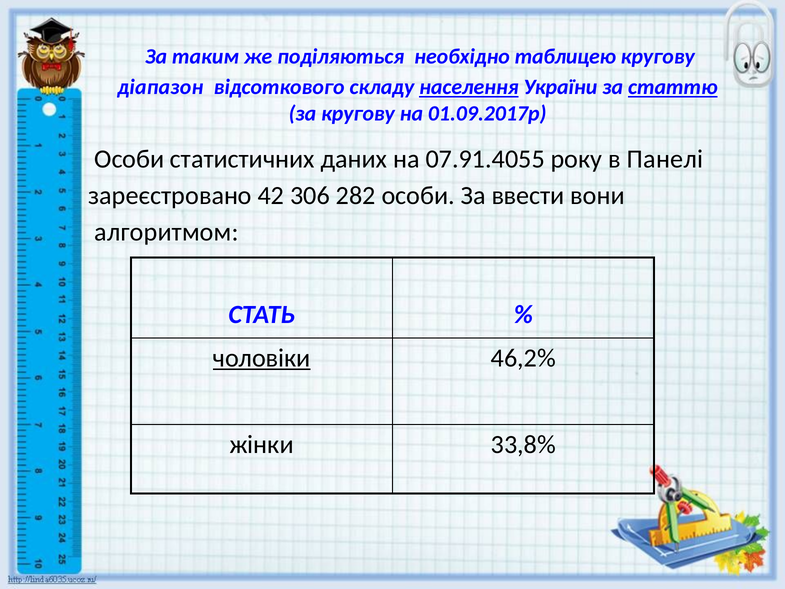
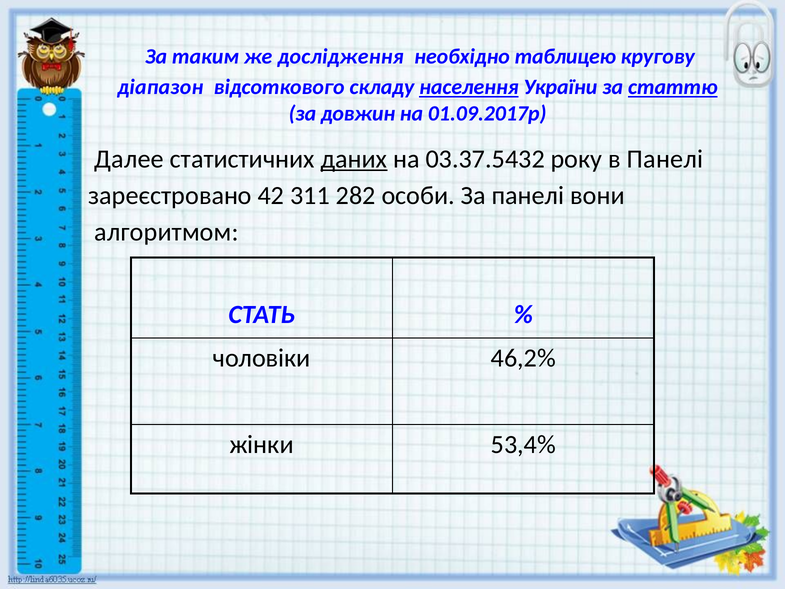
поділяються: поділяються -> дослідження (341, 57)
за кругову: кругову -> довжин (358, 113)
Особи: Особи -> Далее (129, 159)
даних underline: none -> present (354, 159)
07.91.4055: 07.91.4055 -> 03.37.5432 (485, 159)
306: 306 -> 311 (310, 195)
За ввести: ввести -> панелі (528, 195)
чоловіки underline: present -> none (262, 358)
33,8%: 33,8% -> 53,4% (523, 444)
